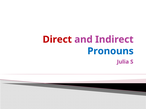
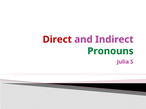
Pronouns colour: blue -> green (111, 51)
